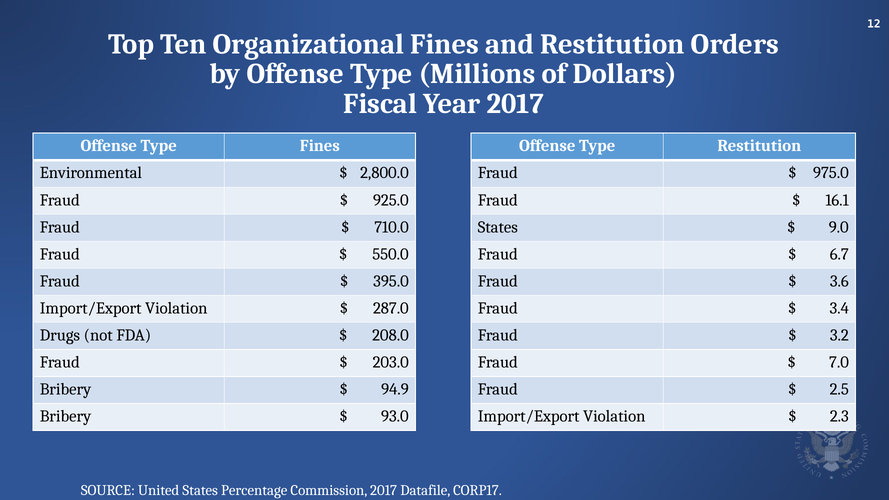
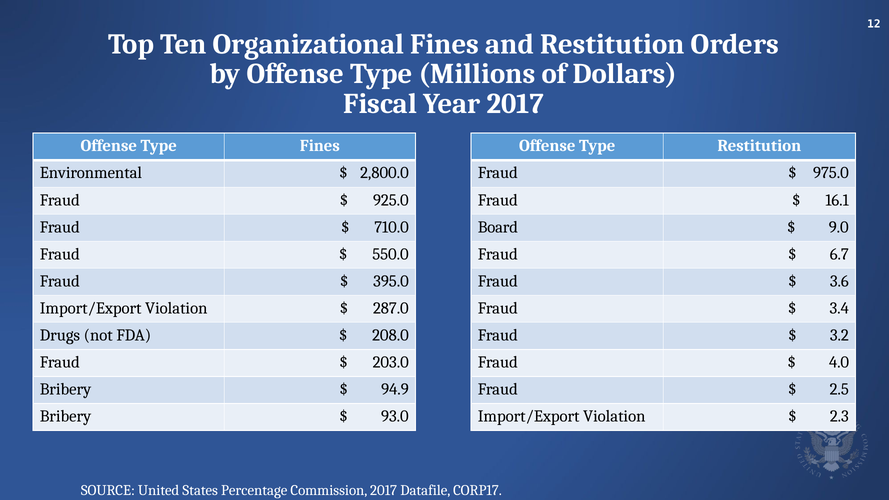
States: States -> Board (498, 227)
7.0: 7.0 -> 4.0 (839, 362)
